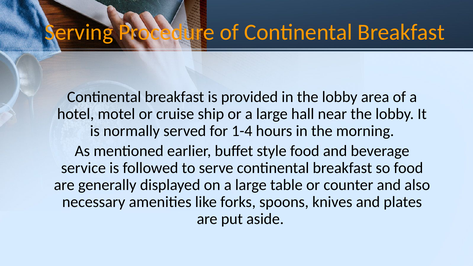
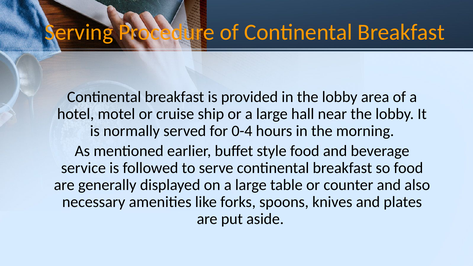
1-4: 1-4 -> 0-4 (242, 131)
